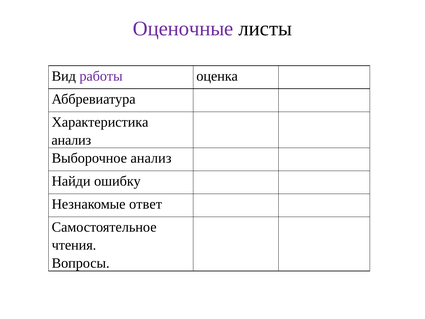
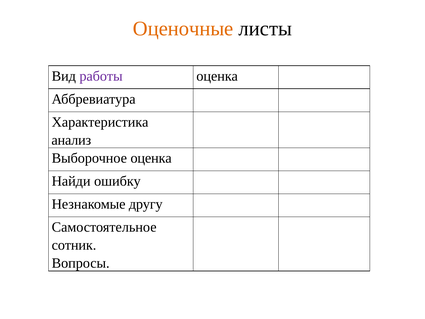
Оценочные colour: purple -> orange (183, 29)
Выборочное анализ: анализ -> оценка (151, 158)
ответ: ответ -> другу (146, 204)
чтения: чтения -> сотник (74, 245)
